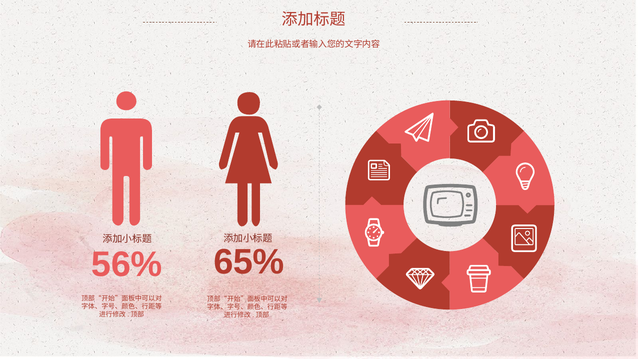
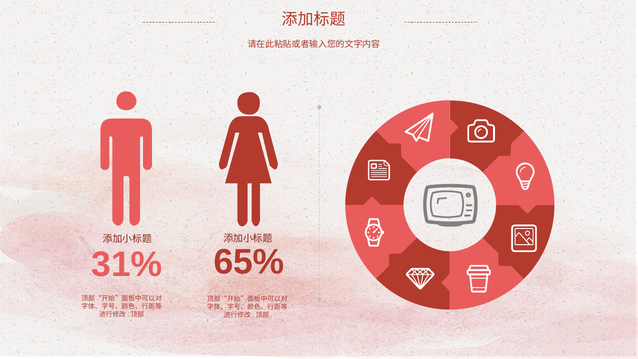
56%: 56% -> 31% (127, 264)
